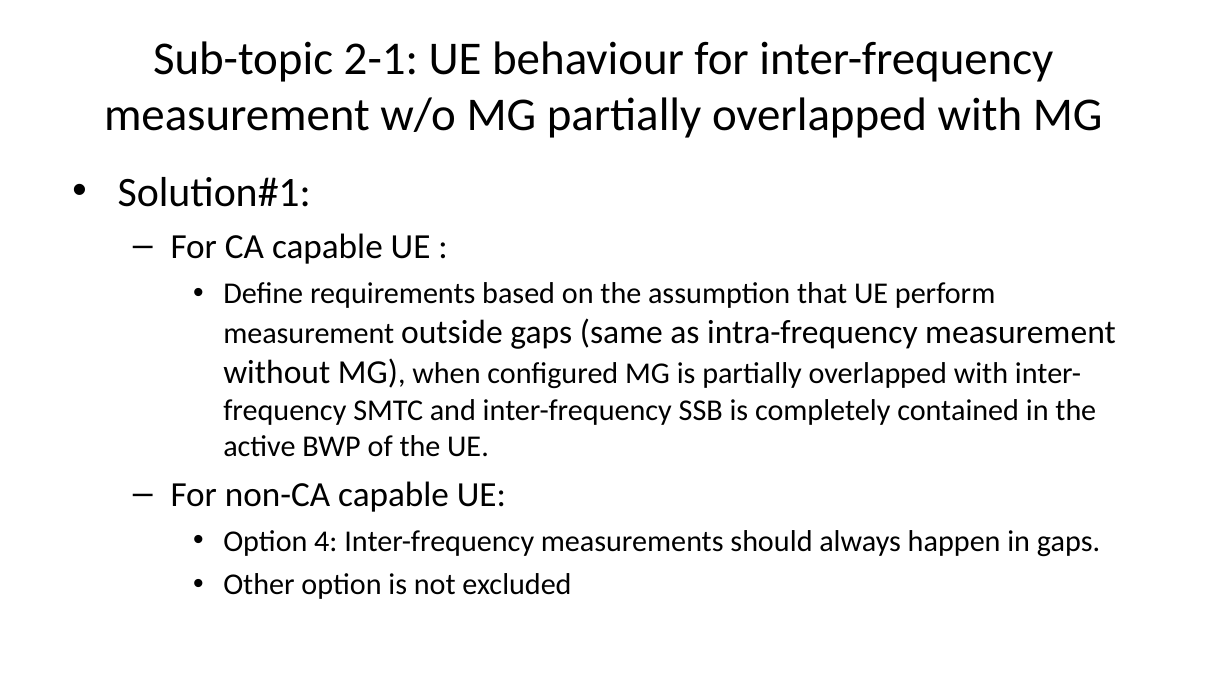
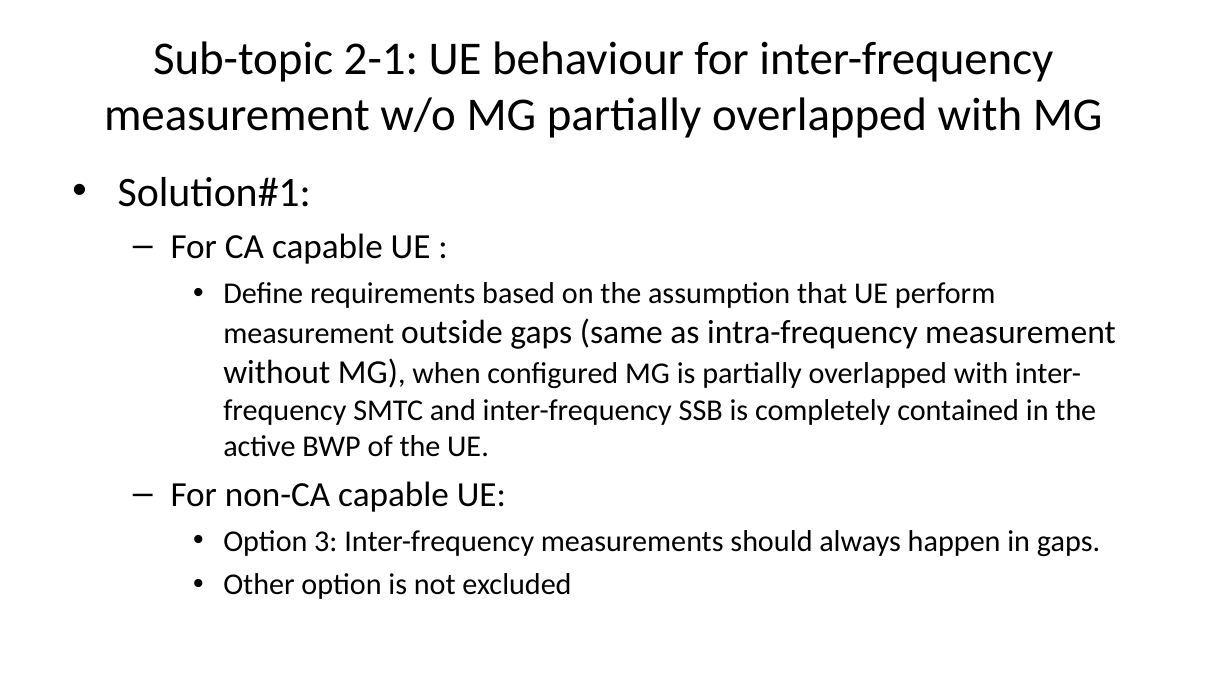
4: 4 -> 3 (326, 541)
